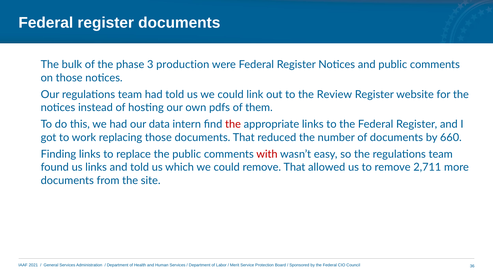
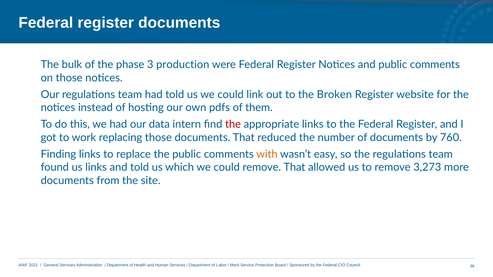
Review: Review -> Broken (334, 95)
660: 660 -> 760 (451, 138)
with colour: red -> orange (267, 154)
2,711: 2,711 -> 3,273 (427, 168)
